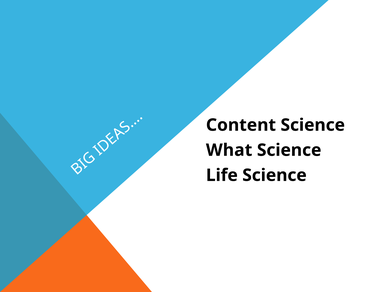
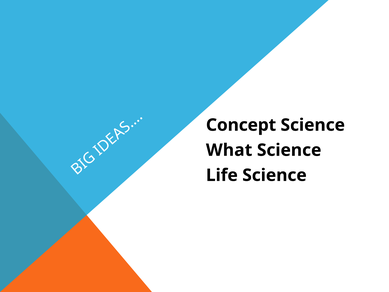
Content: Content -> Concept (241, 125)
